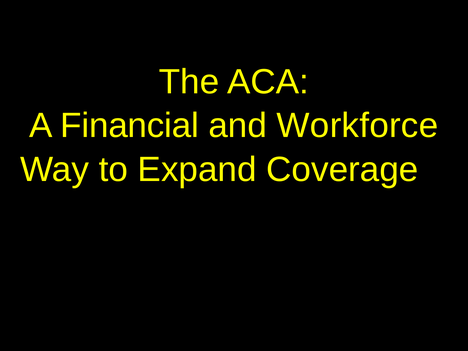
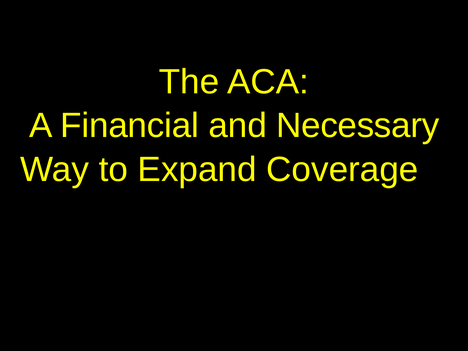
Workforce: Workforce -> Necessary (358, 126)
